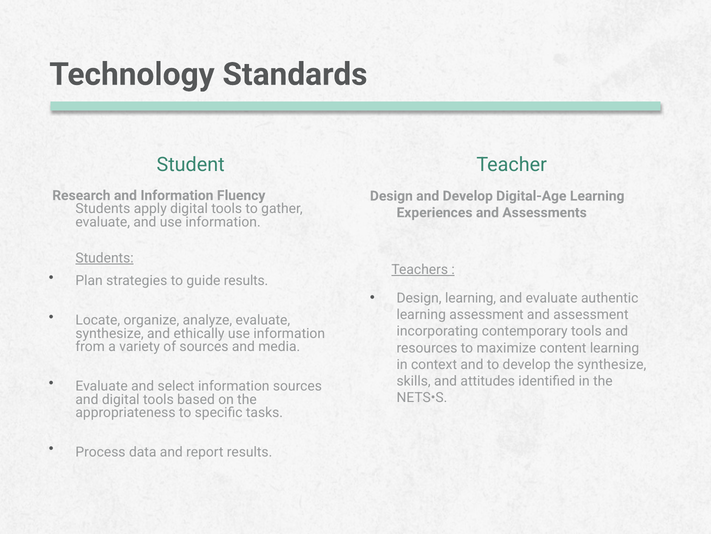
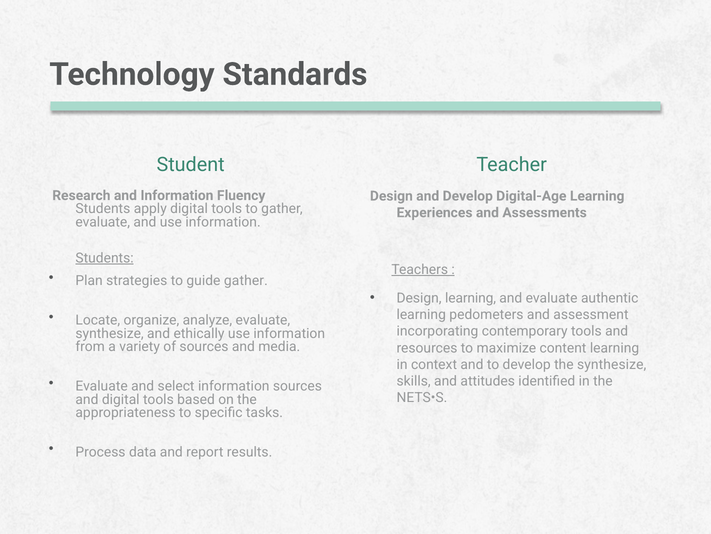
guide results: results -> gather (246, 280)
learning assessment: assessment -> pedometers (486, 314)
